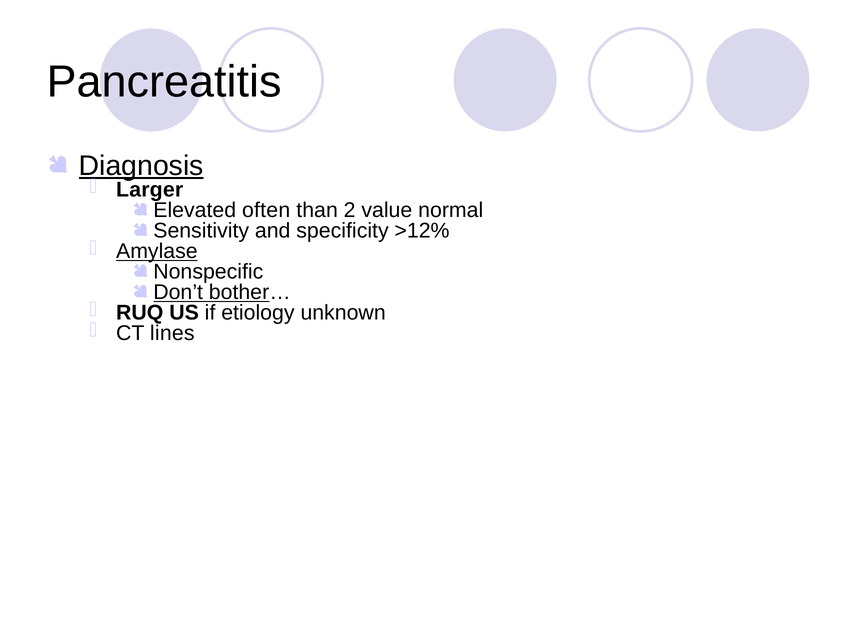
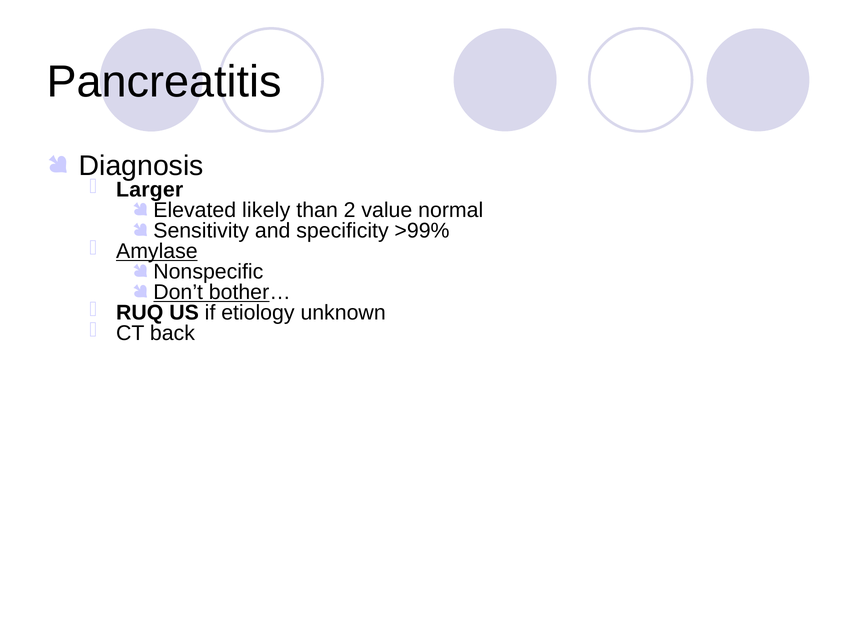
Diagnosis underline: present -> none (141, 166)
often: often -> likely (266, 210)
>12%: >12% -> >99% (422, 231)
lines: lines -> back (172, 333)
